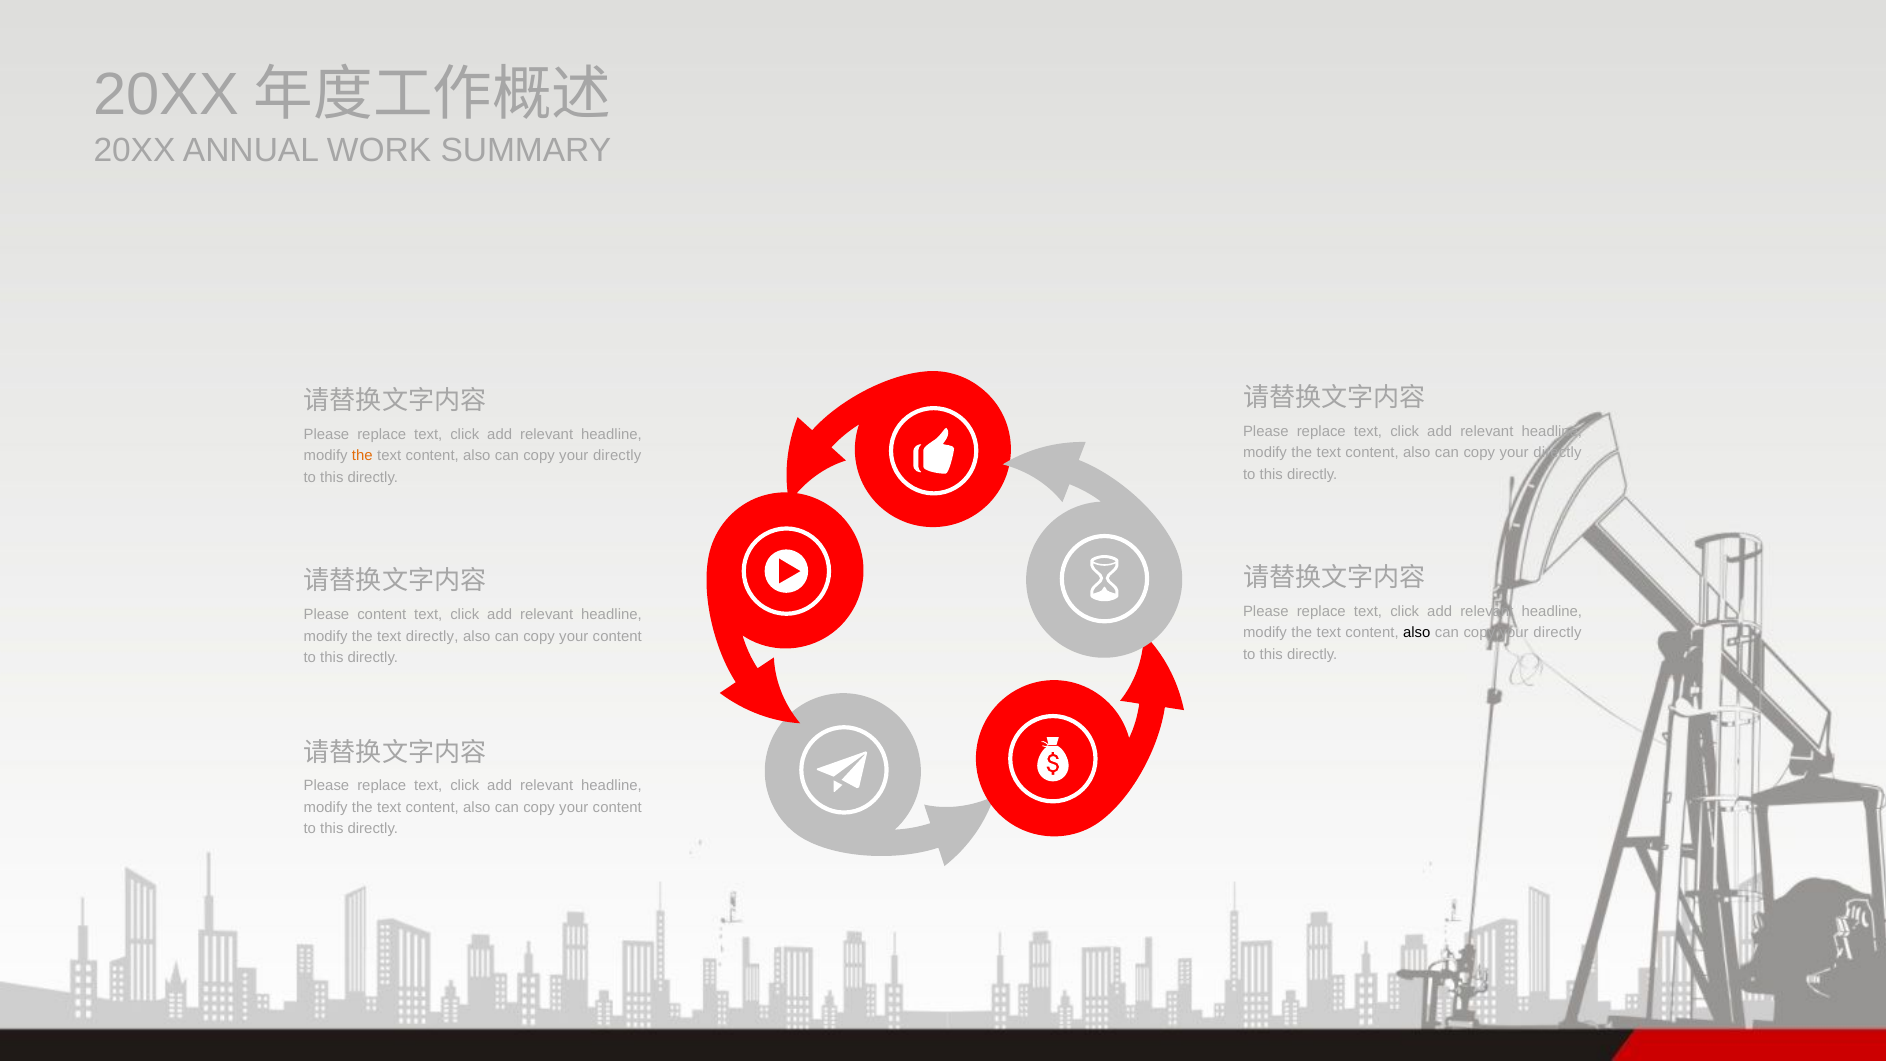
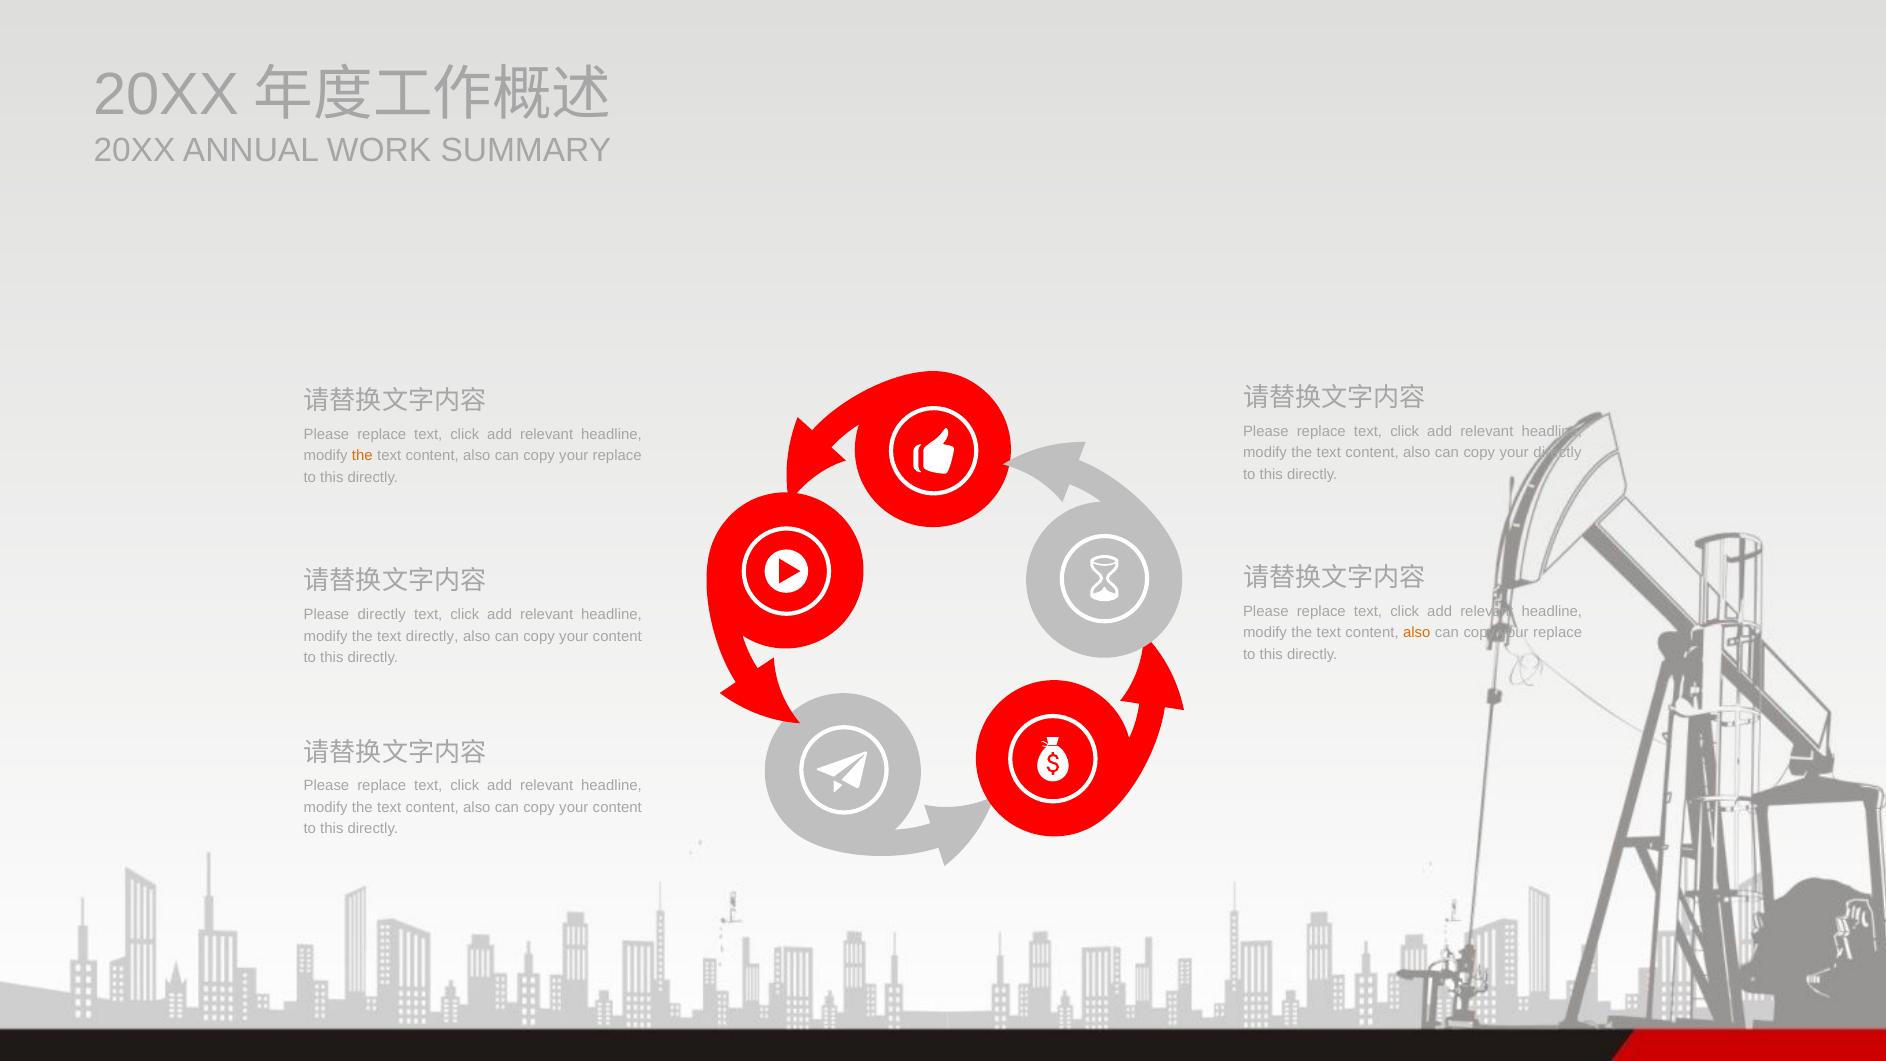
directly: directly -> replace (617, 456)
Please content: content -> directly (382, 615)
also colour: black -> orange (1417, 633)
directly: directly -> replace (1558, 633)
